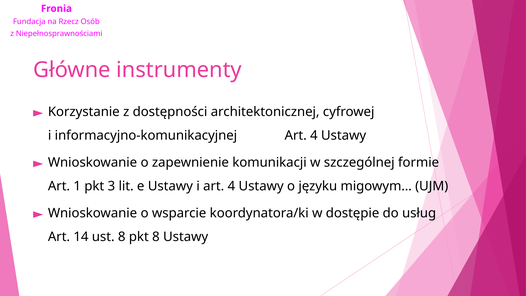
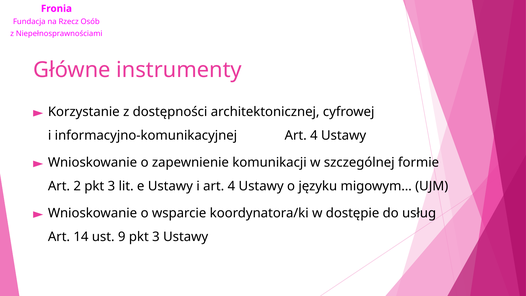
1: 1 -> 2 (77, 186)
ust 8: 8 -> 9 (122, 237)
8: 8 -> 3 (156, 237)
